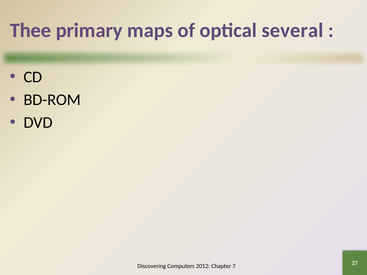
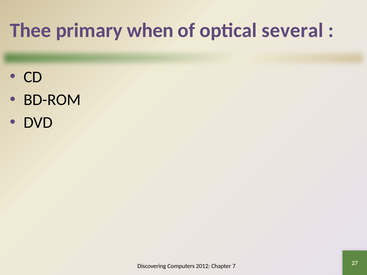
maps: maps -> when (150, 30)
